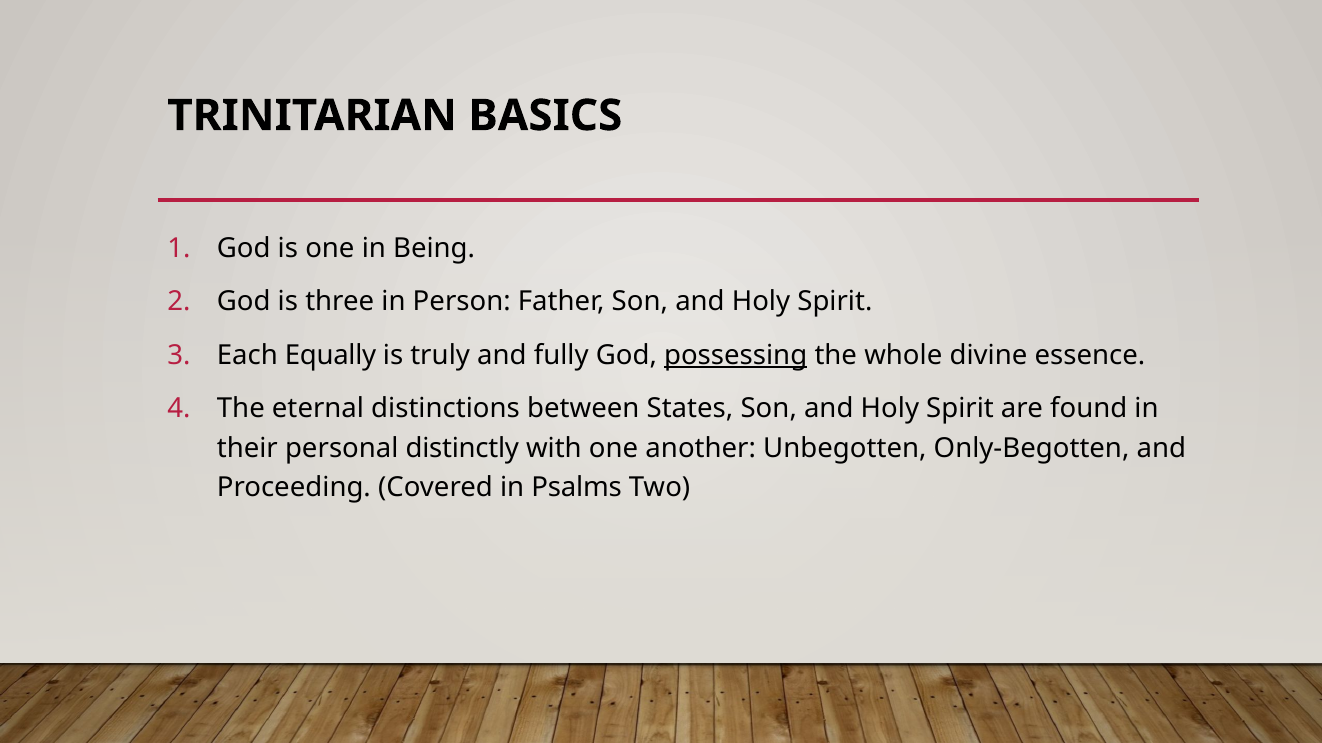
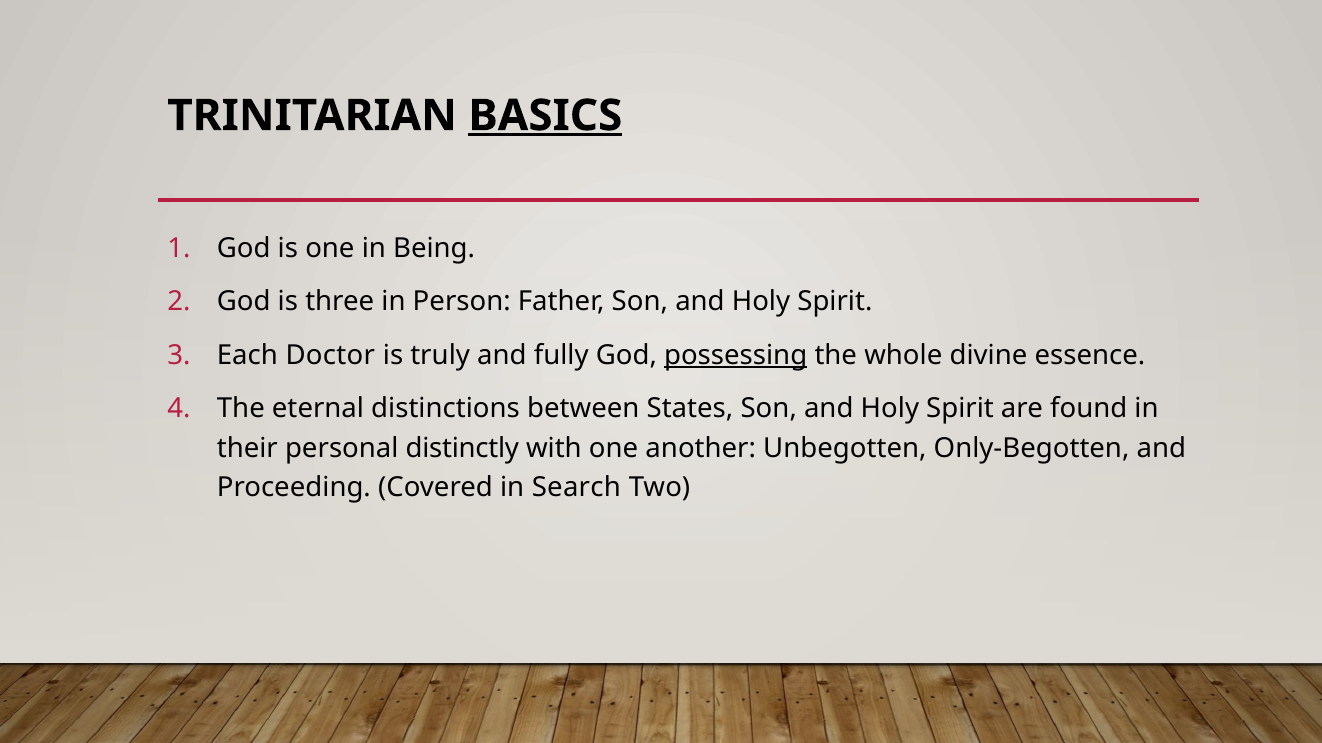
BASICS underline: none -> present (545, 116)
Equally: Equally -> Doctor (330, 355)
Psalms: Psalms -> Search (576, 488)
